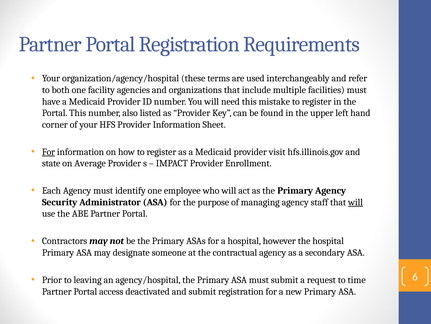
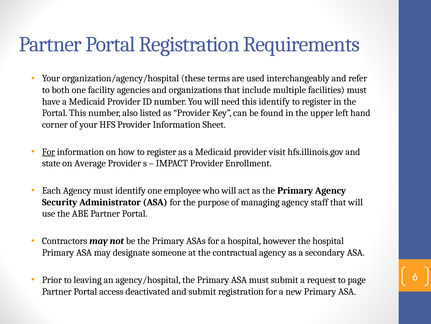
this mistake: mistake -> identify (274, 101)
will underline: present -> none (356, 202)
time: time -> page (357, 279)
